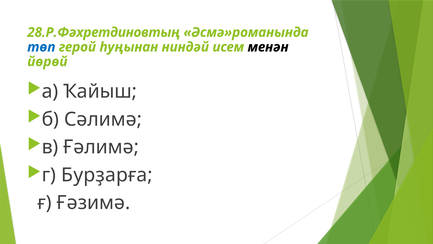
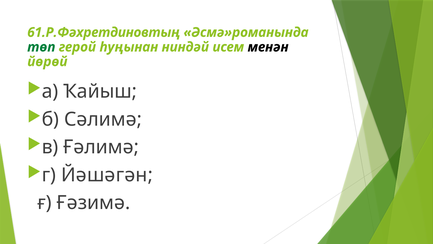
28.Р.Фәхретдиновтың: 28.Р.Фәхретдиновтың -> 61.Р.Фәхретдиновтың (104, 32)
төп colour: blue -> green (41, 47)
Бурҙарға: Бурҙарға -> Йәшәгән (107, 175)
